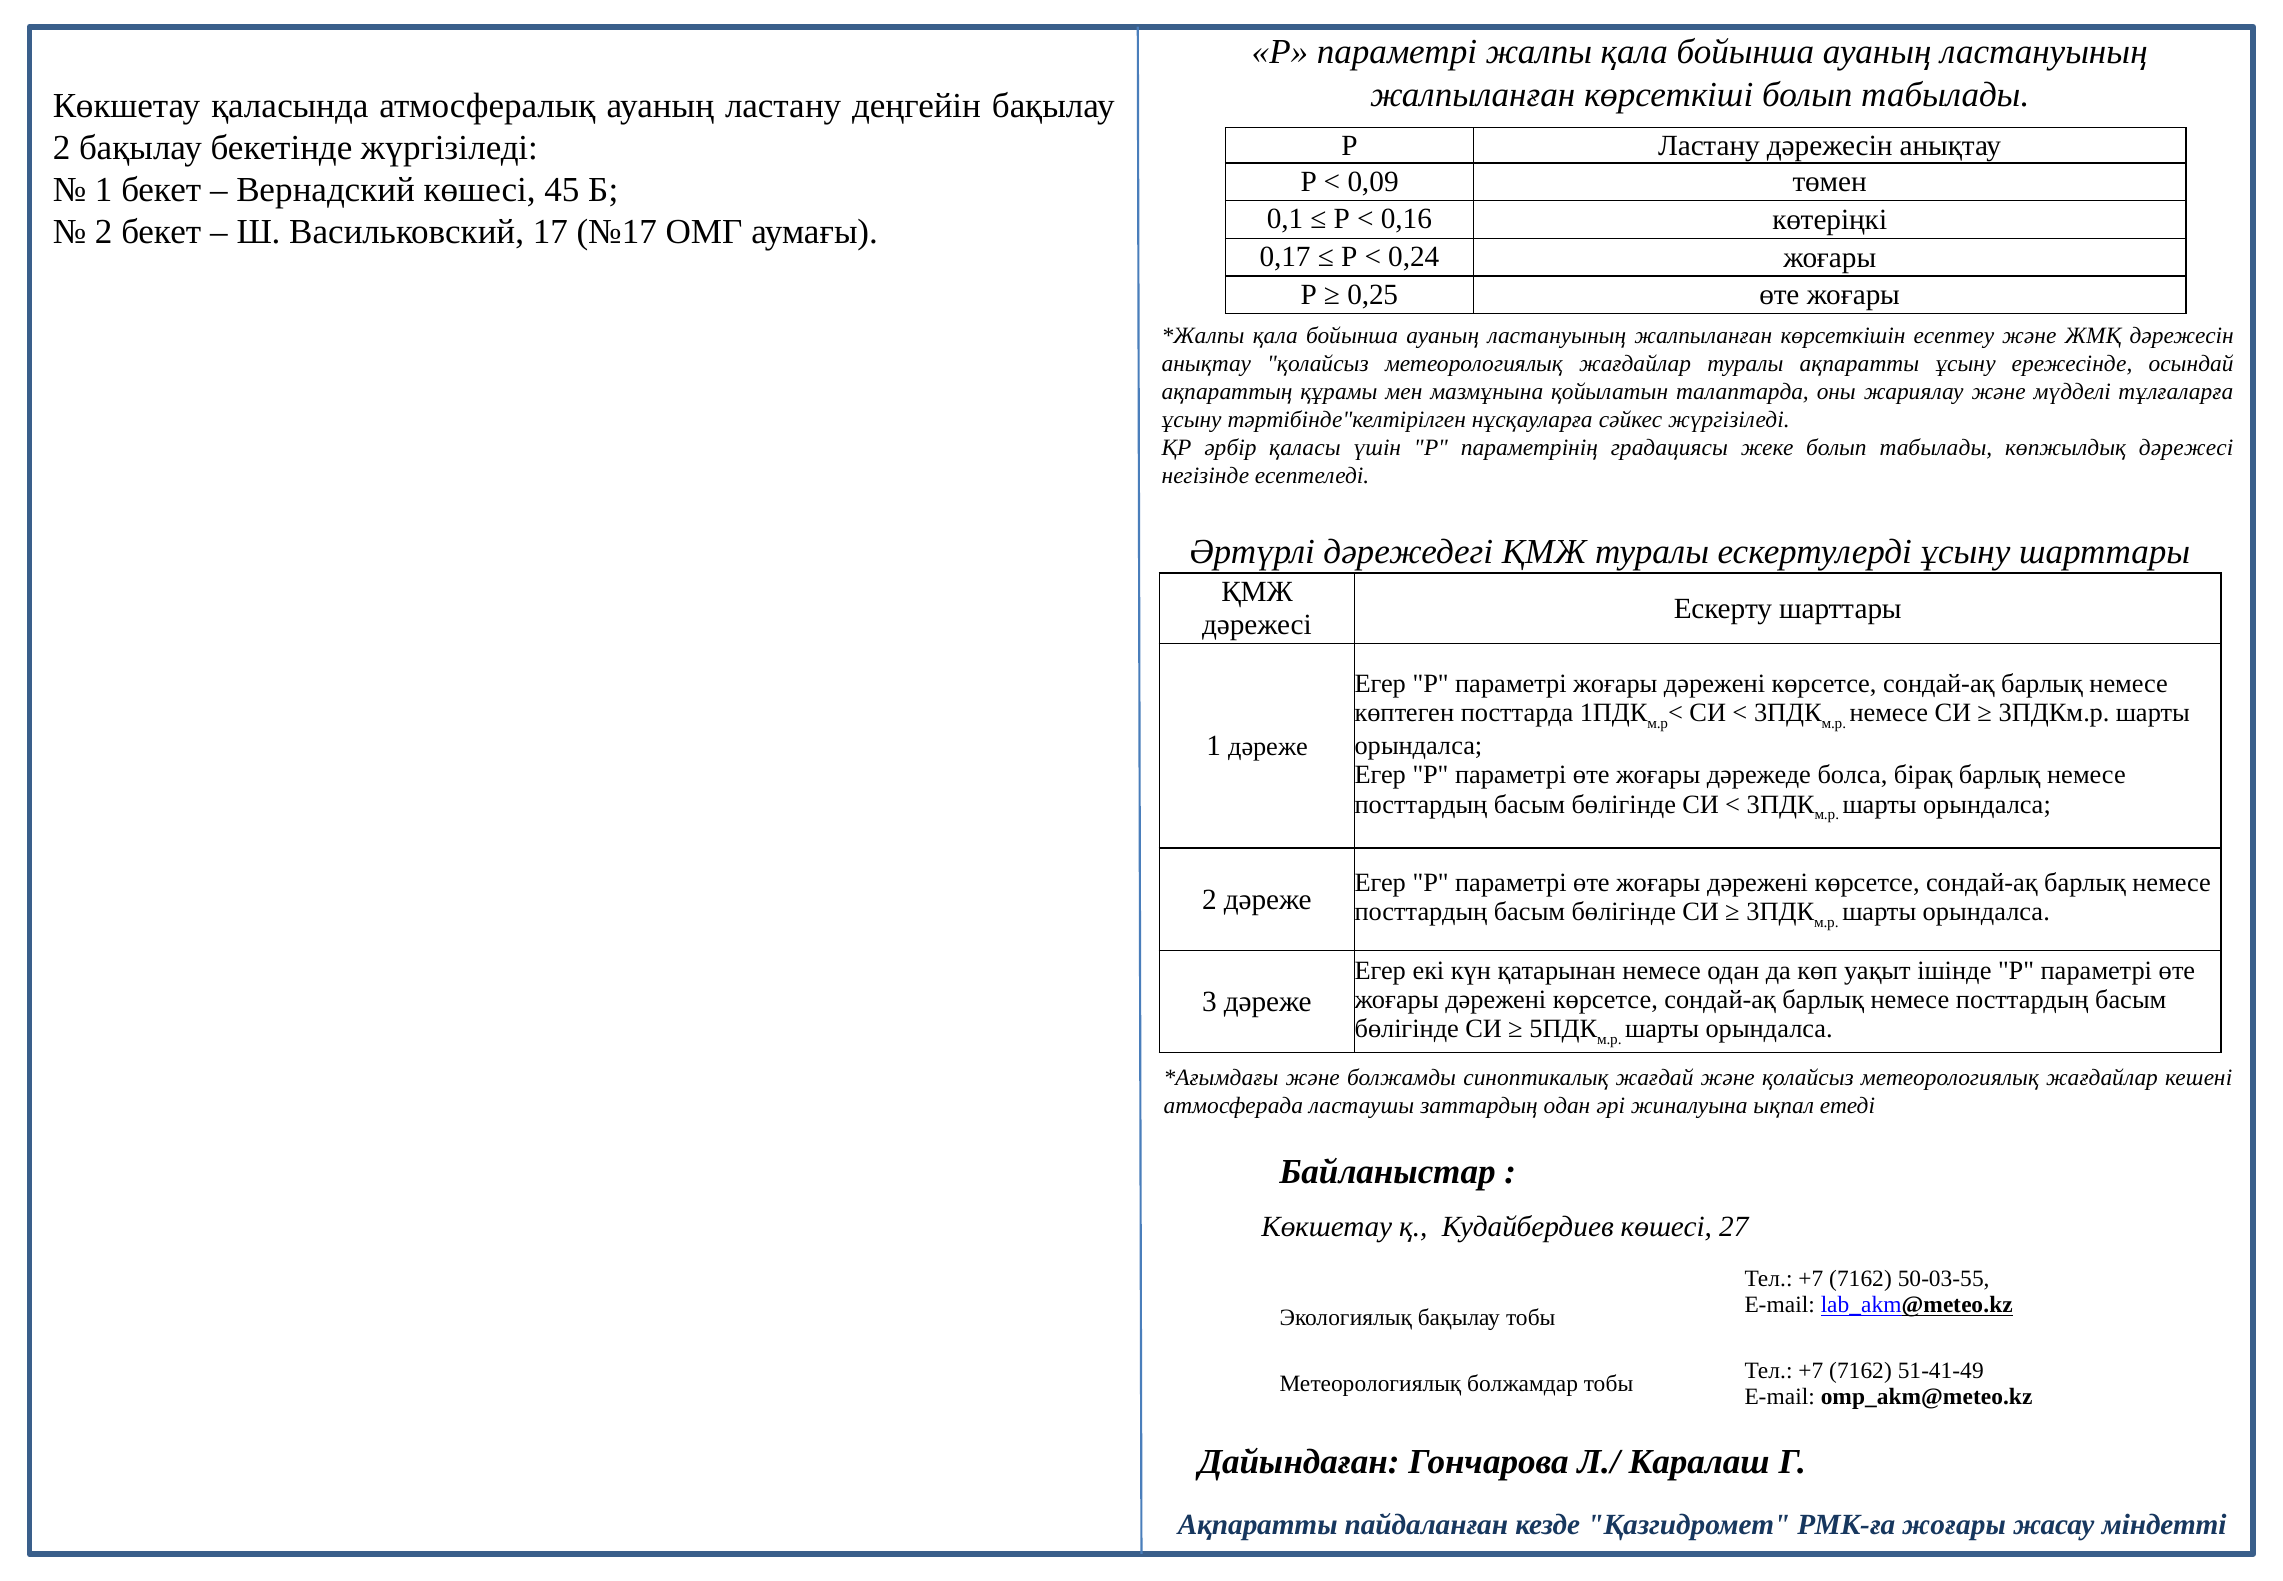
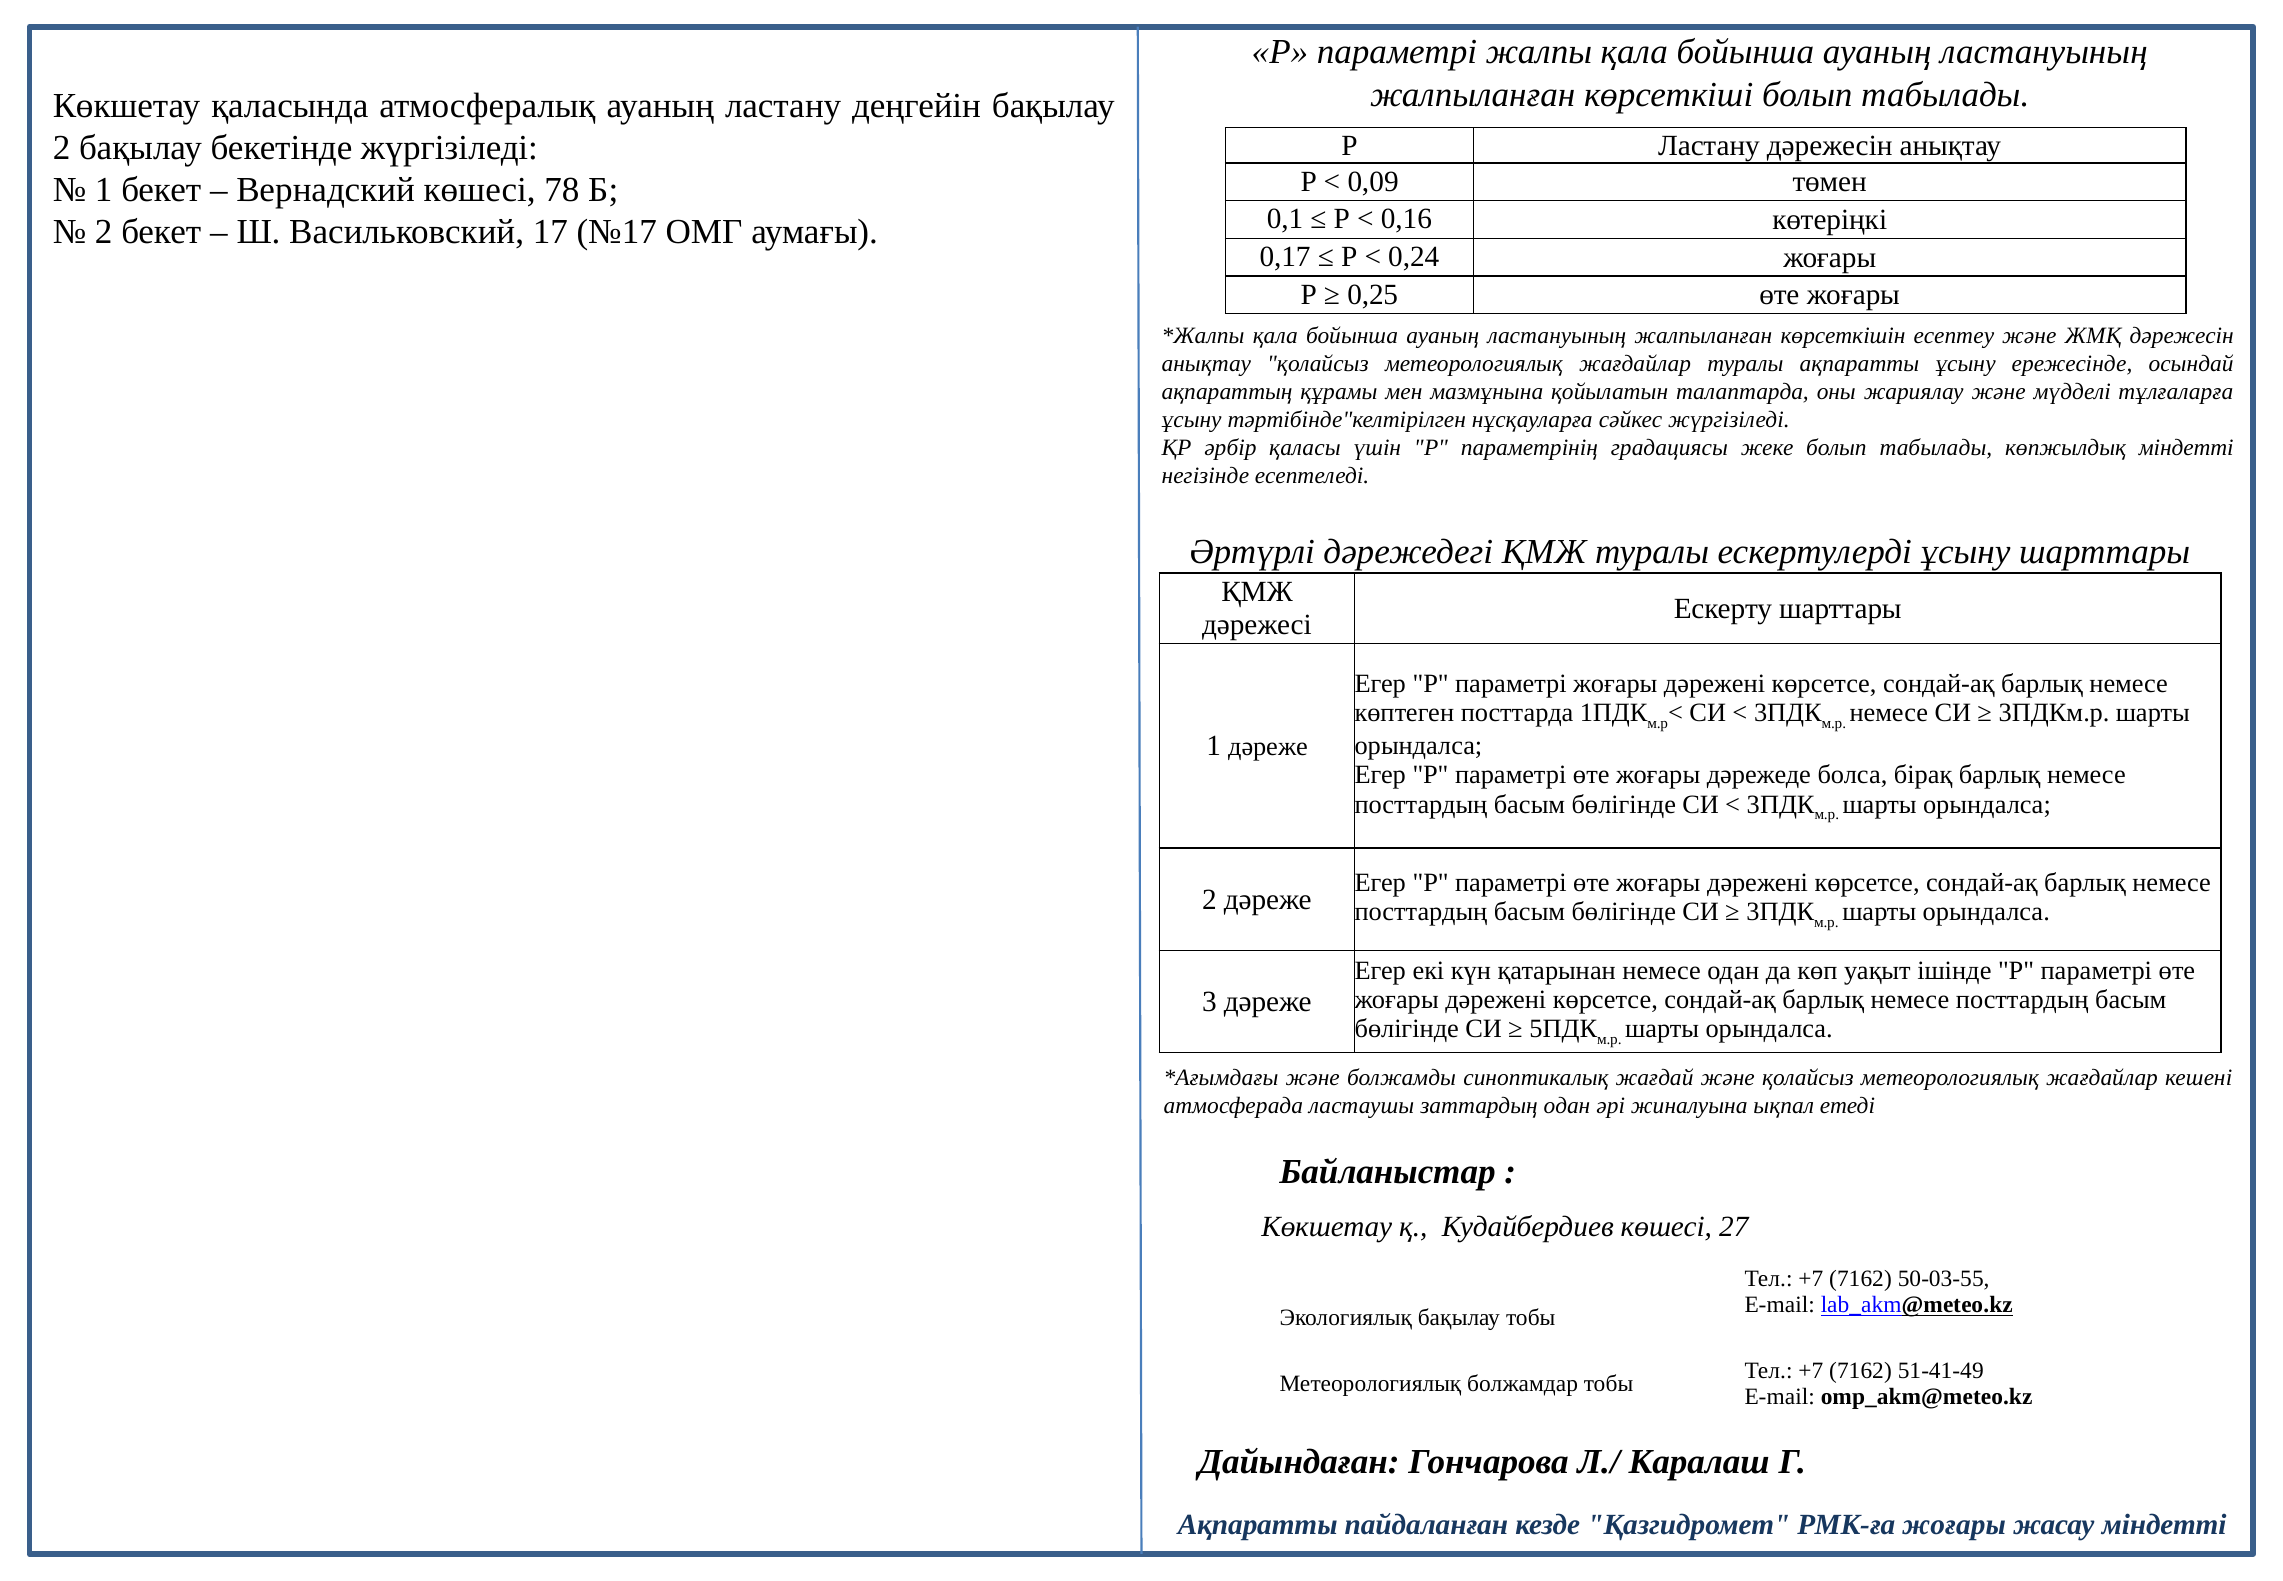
45: 45 -> 78 (562, 190)
көпжылдық дәрежесі: дәрежесі -> міндетті (2186, 448)
